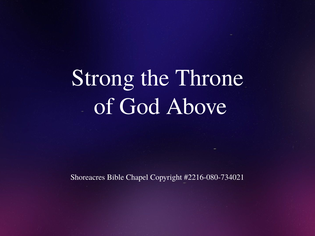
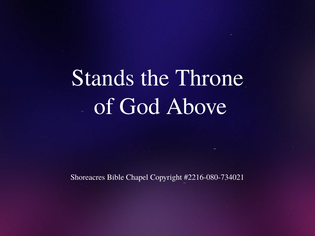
Strong: Strong -> Stands (103, 78)
